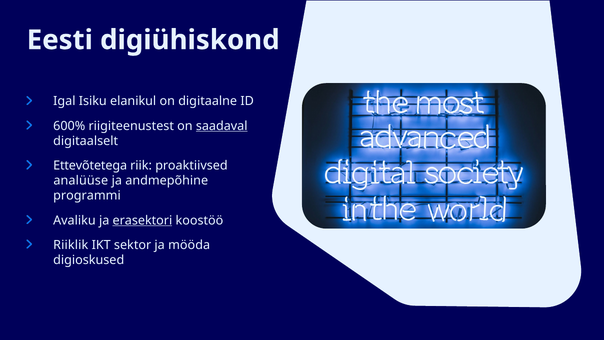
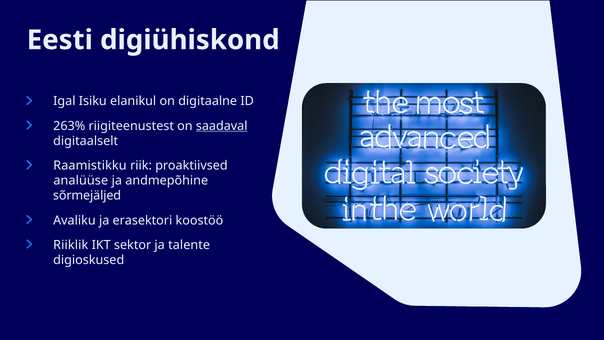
600%: 600% -> 263% (69, 126)
Ettevõtetega: Ettevõtetega -> Raamistikku (90, 165)
programmi: programmi -> sõrmejäljed (87, 196)
erasektori underline: present -> none (142, 220)
mööda: mööda -> talente (189, 245)
